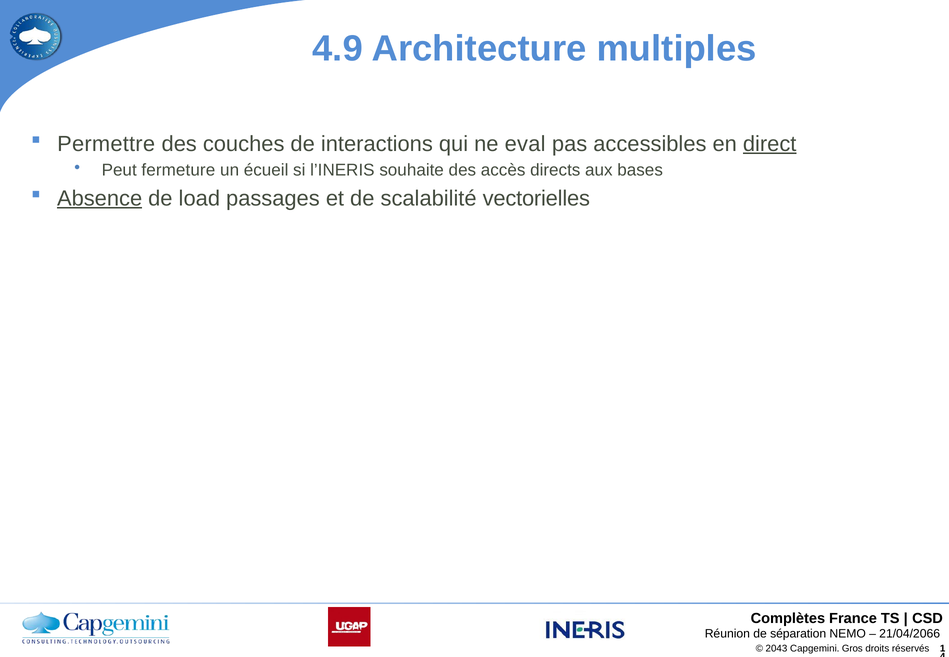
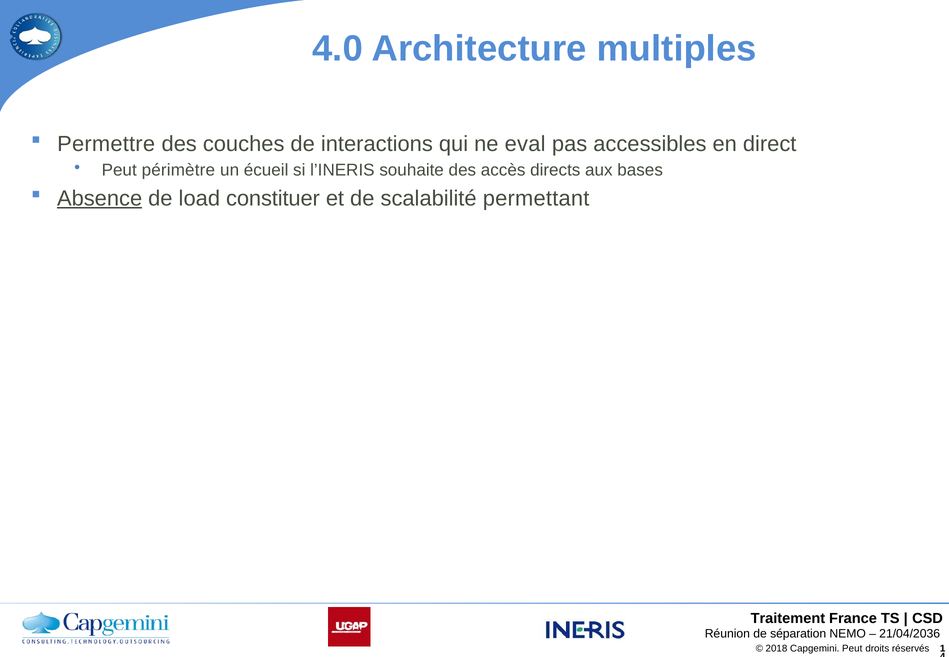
4.9: 4.9 -> 4.0 (338, 49)
direct underline: present -> none (770, 144)
fermeture: fermeture -> périmètre (178, 170)
passages: passages -> constituer (273, 198)
vectorielles: vectorielles -> permettant (536, 198)
Complètes: Complètes -> Traitement (788, 618)
21/04/2066: 21/04/2066 -> 21/04/2036 (910, 634)
2043: 2043 -> 2018 (776, 649)
Capgemini Gros: Gros -> Peut (852, 649)
